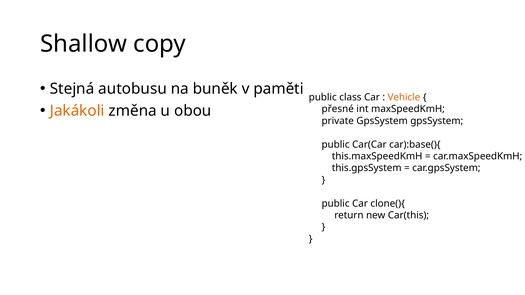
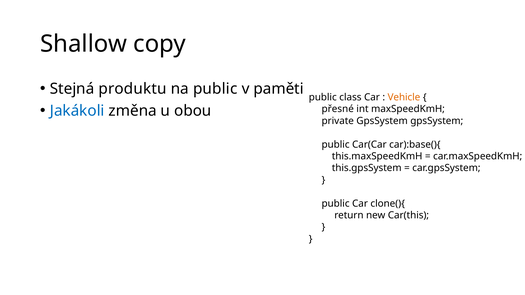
autobusu: autobusu -> produktu (133, 89)
na buněk: buněk -> public (215, 89)
Jakákoli colour: orange -> blue (77, 111)
